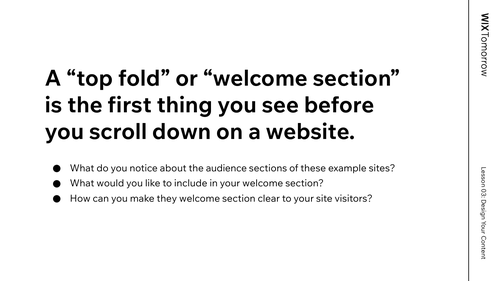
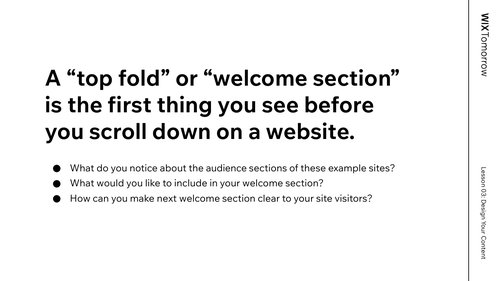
they: they -> next (167, 199)
